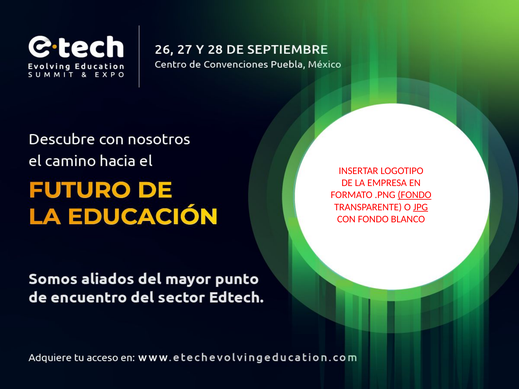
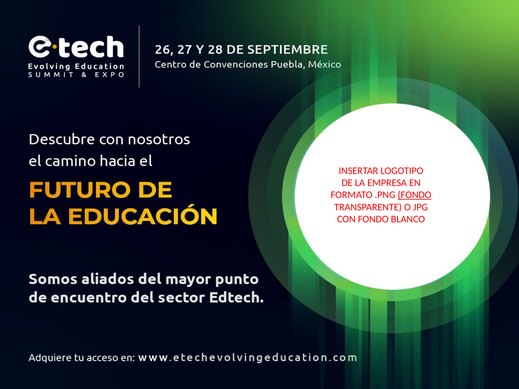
JPG underline: present -> none (421, 207)
